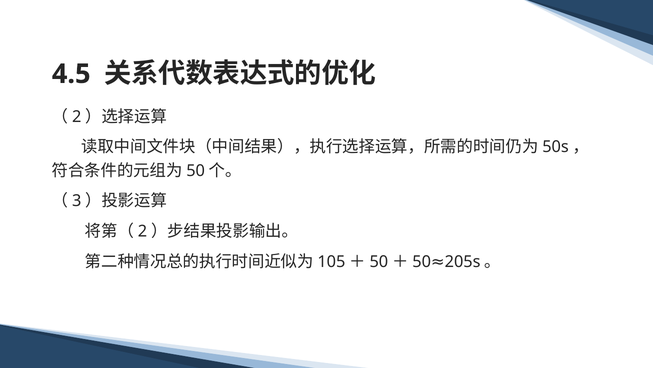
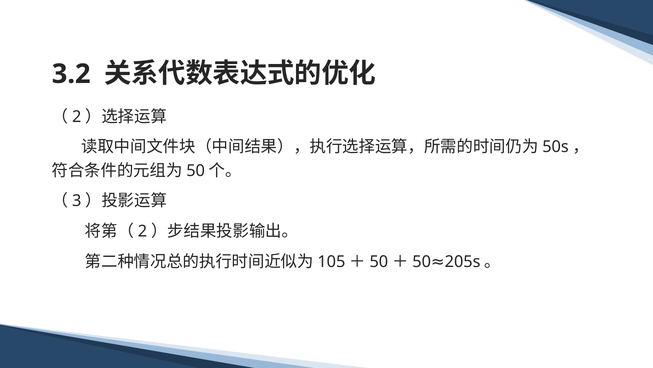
4.5: 4.5 -> 3.2 (71, 74)
